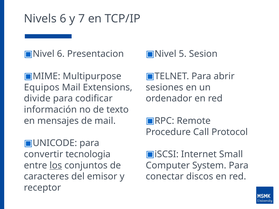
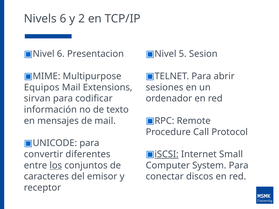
7: 7 -> 2 (82, 19)
divide: divide -> sirvan (37, 99)
iSCSI underline: none -> present (167, 154)
tecnologia: tecnologia -> diferentes (88, 154)
